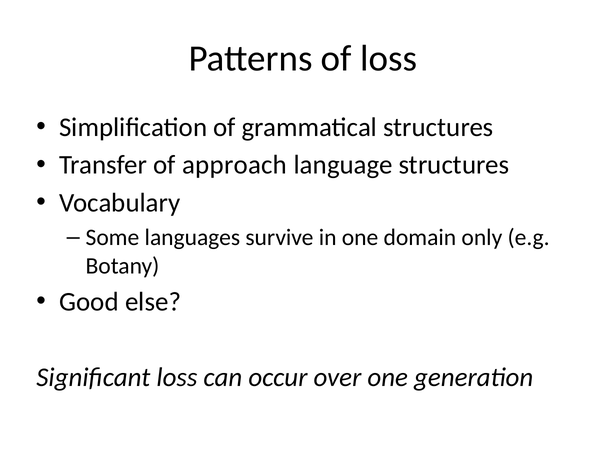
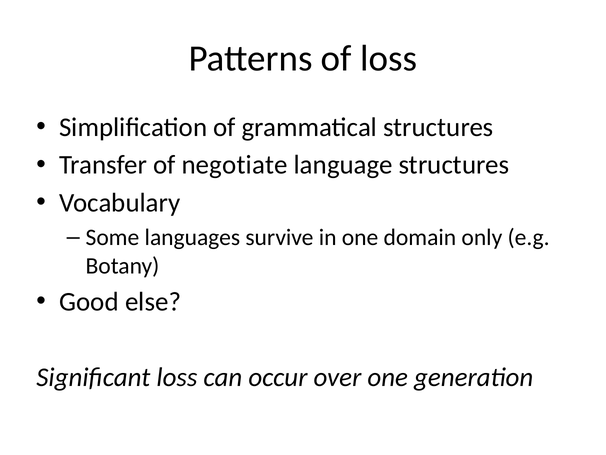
approach: approach -> negotiate (235, 165)
